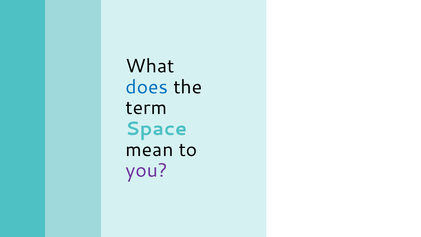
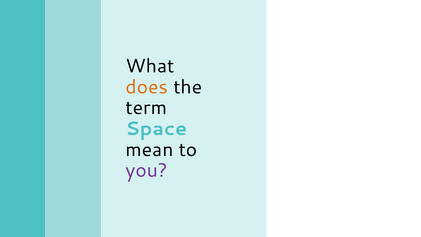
does colour: blue -> orange (147, 87)
